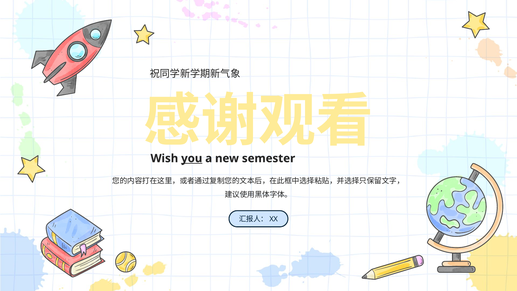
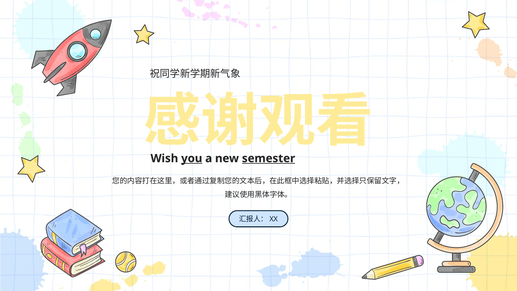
semester underline: none -> present (269, 158)
